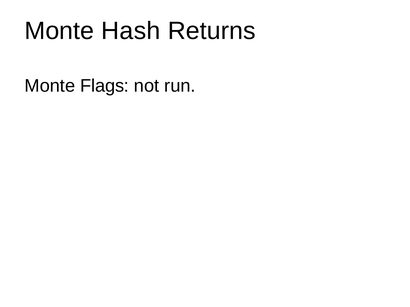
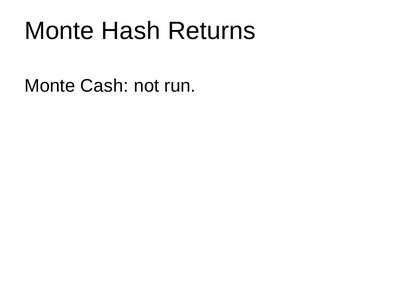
Flags: Flags -> Cash (104, 86)
